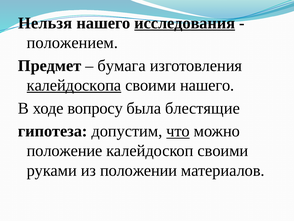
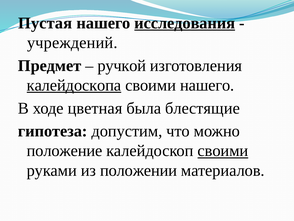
Нельзя: Нельзя -> Пустая (45, 23)
положением: положением -> учреждений (72, 43)
бумага: бумага -> ручкой (122, 66)
вопросу: вопросу -> цветная (95, 108)
что underline: present -> none (178, 131)
своими underline: none -> present (223, 150)
